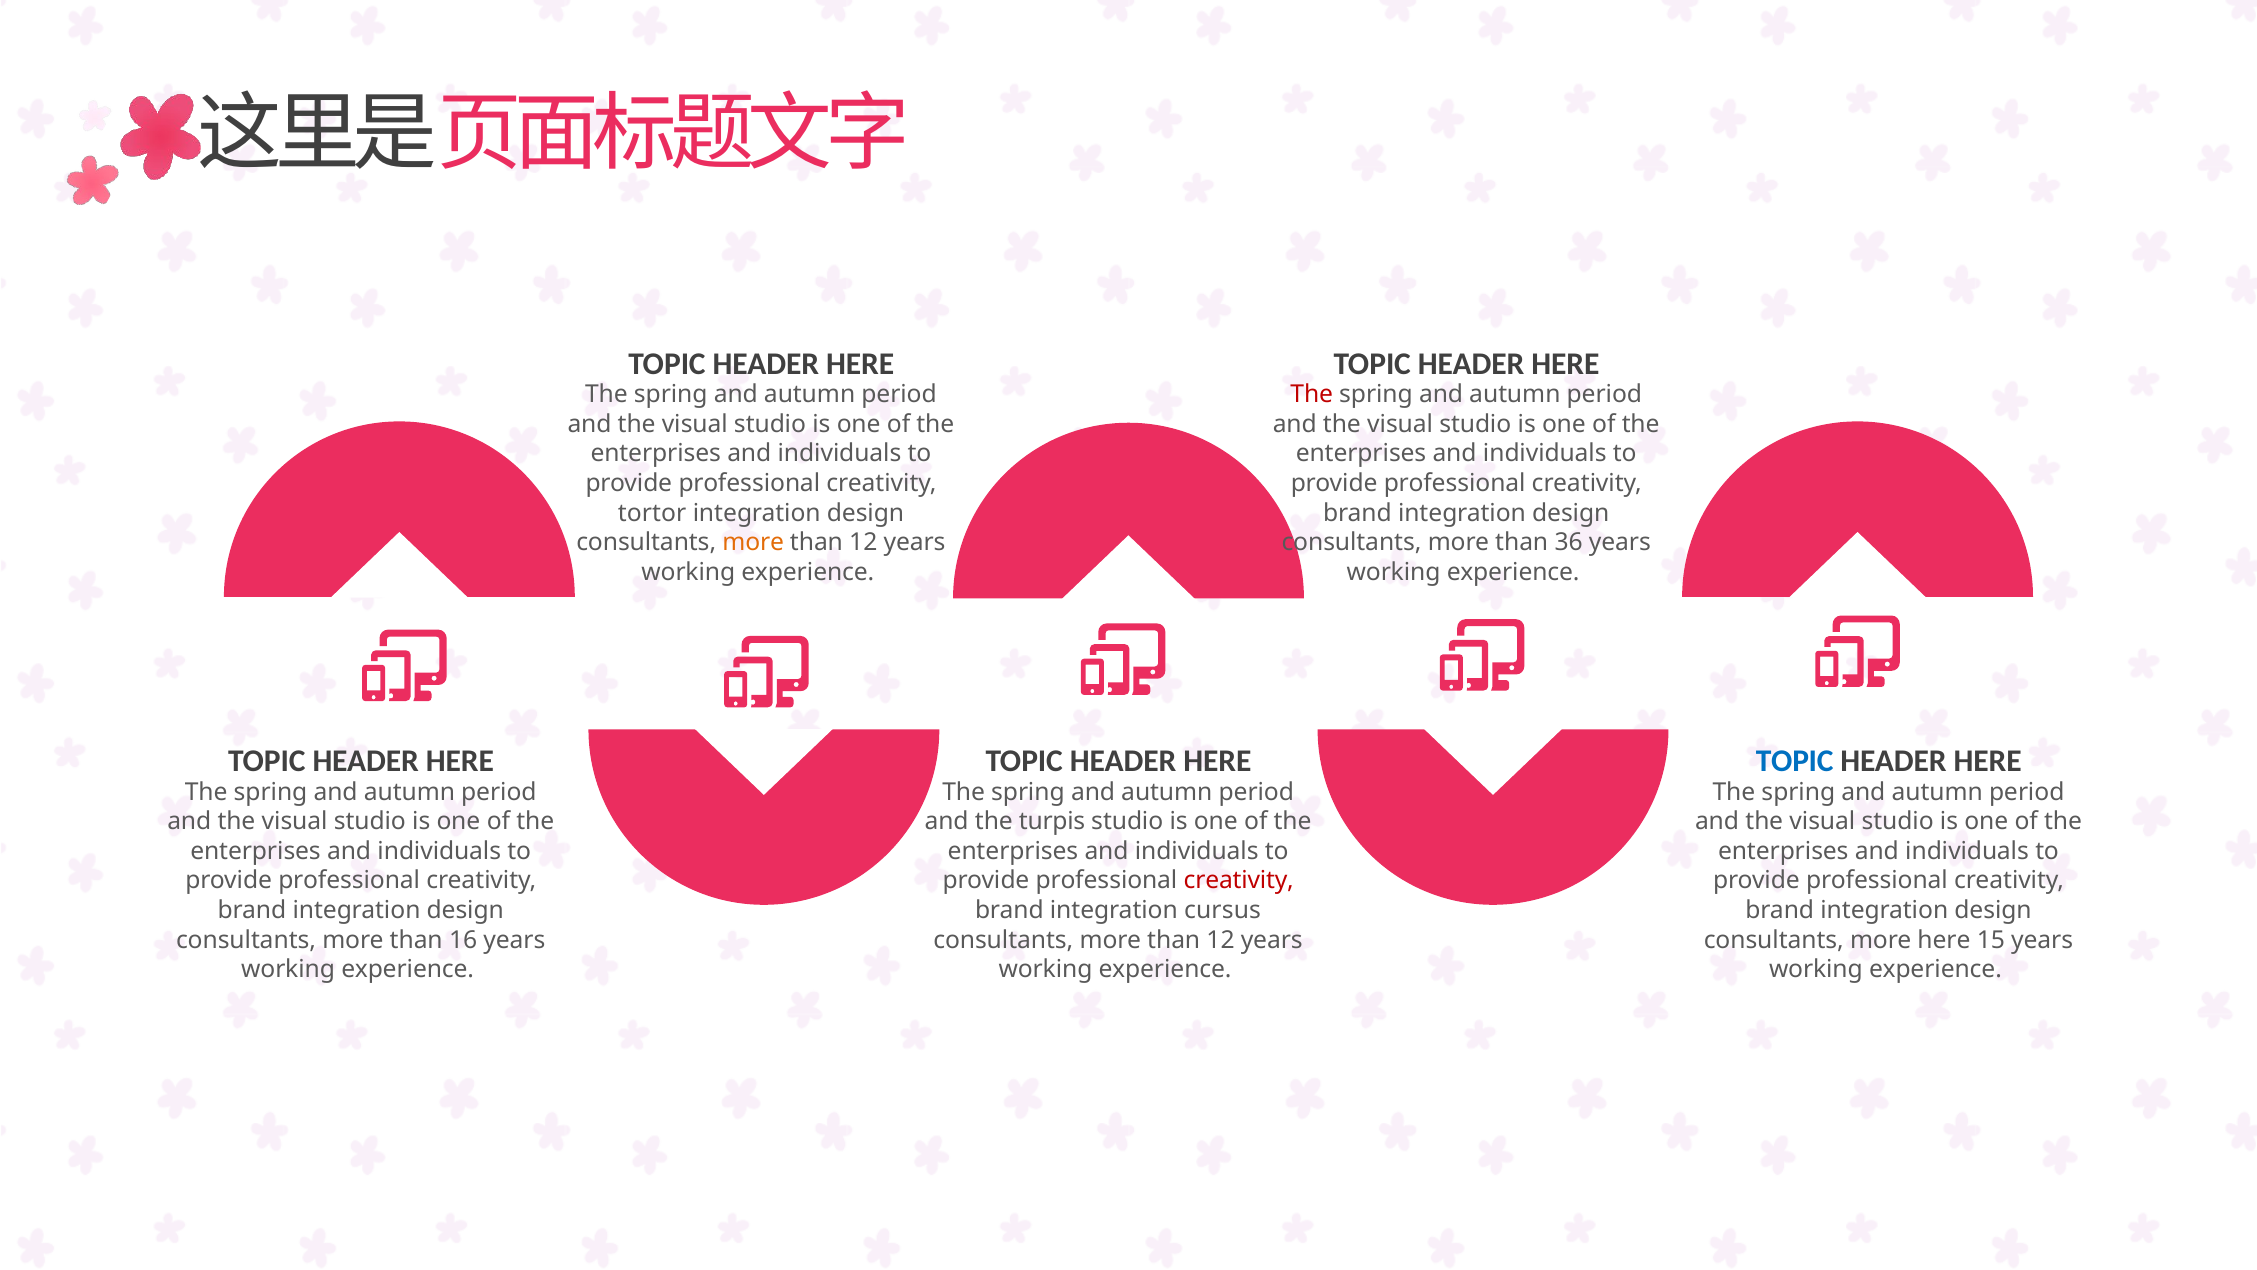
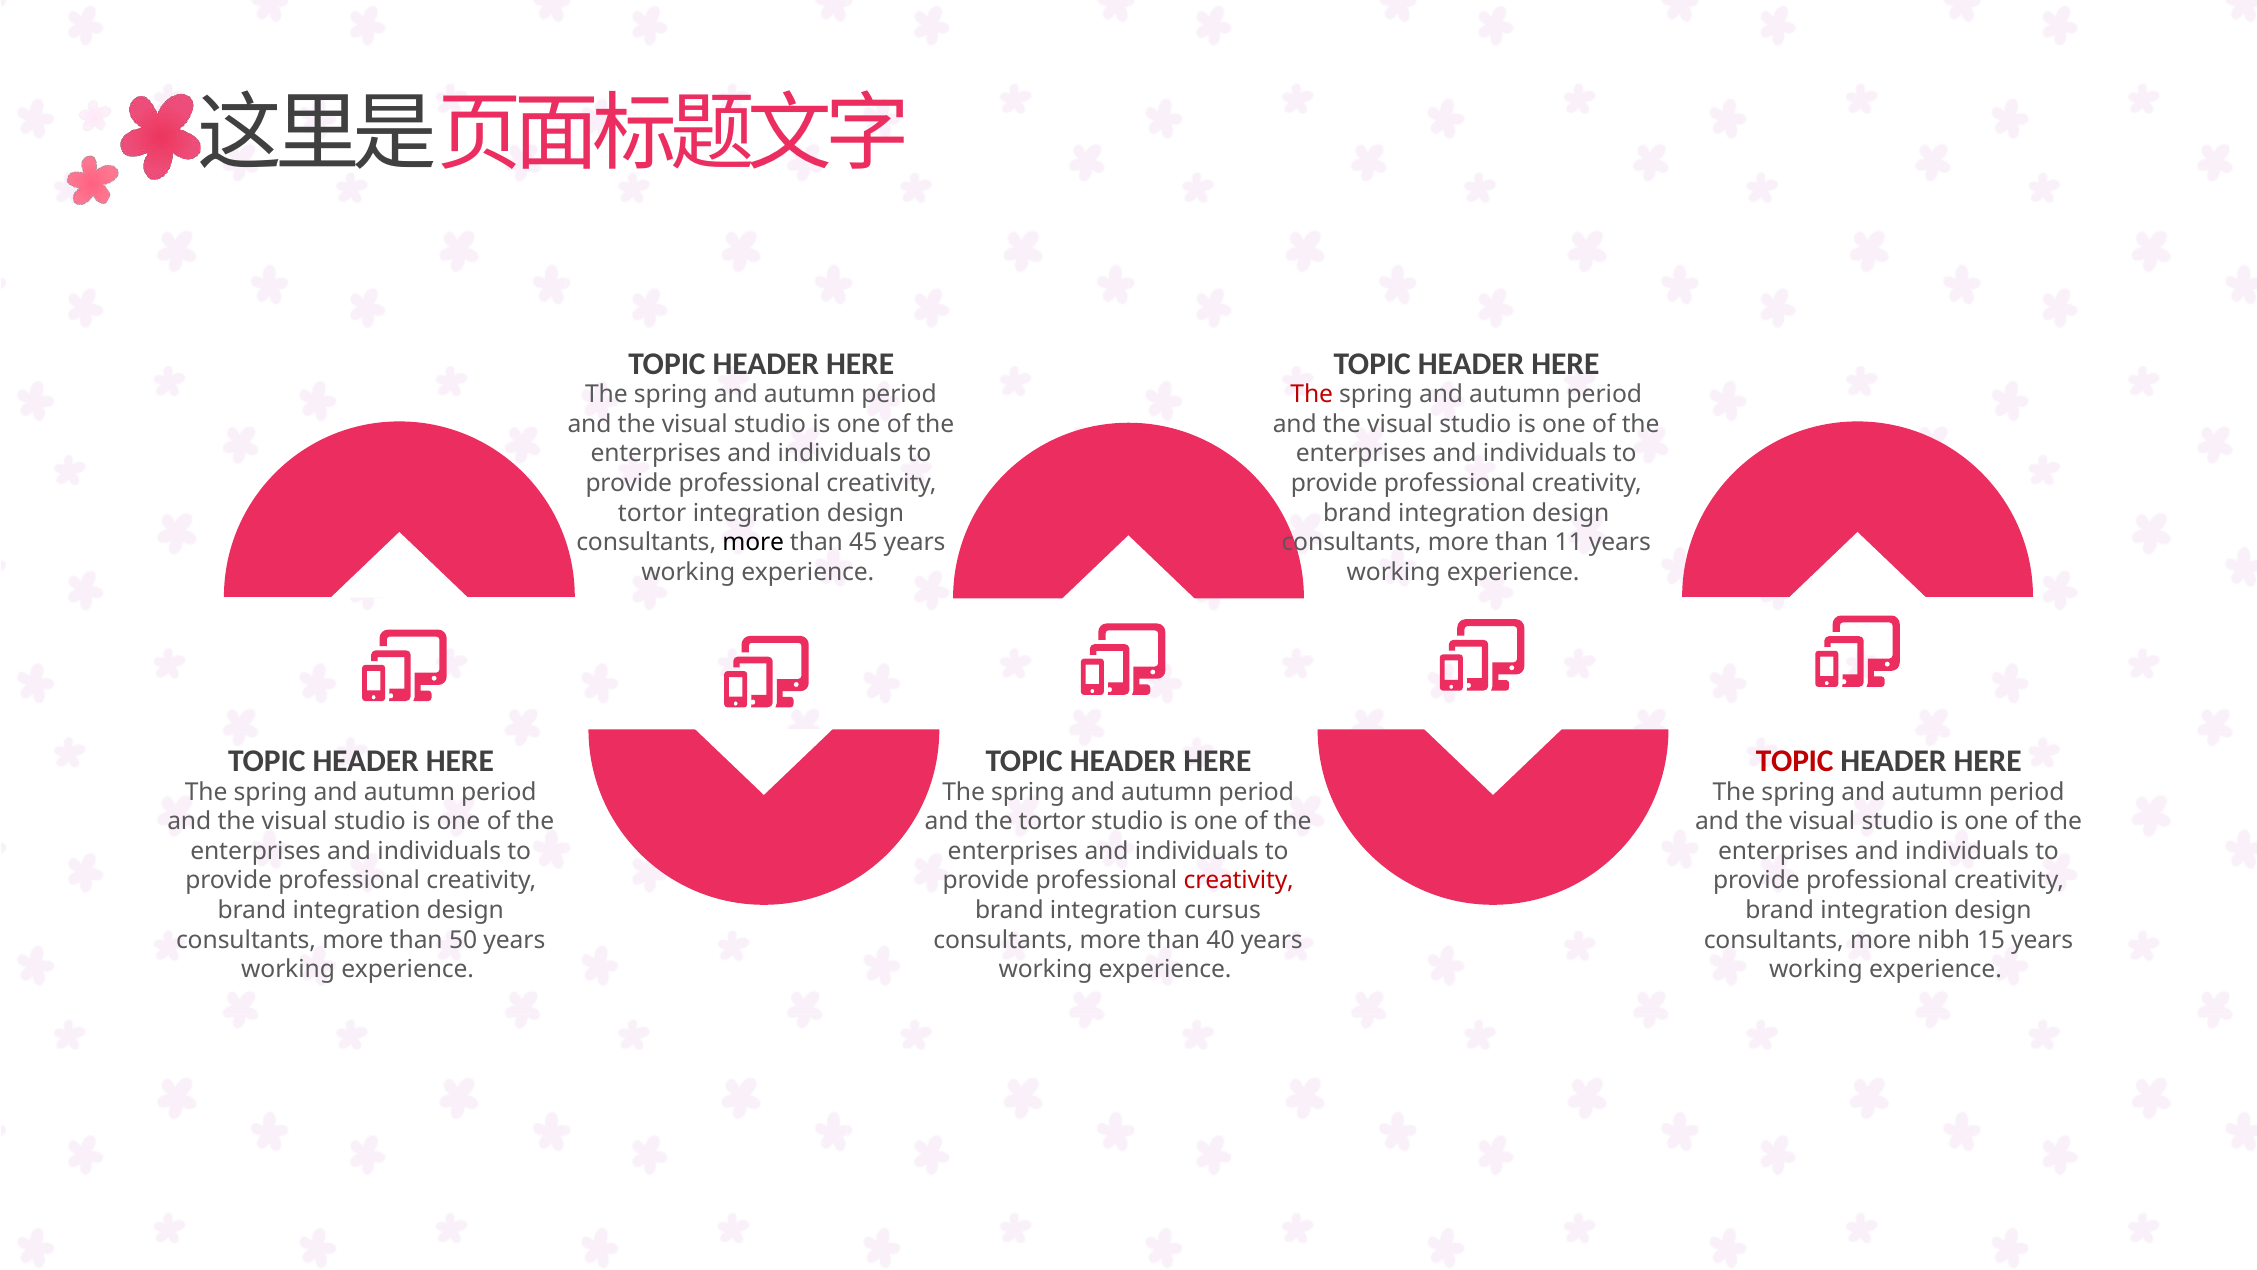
more colour: orange -> black (753, 542)
12: 12 -> 45 (863, 542)
36: 36 -> 11 (1569, 542)
TOPIC colour: blue -> red (1795, 761)
the turpis: turpis -> tortor (1052, 821)
16: 16 -> 50 (463, 940)
12: 12 -> 40 (1221, 940)
more here: here -> nibh (1944, 940)
